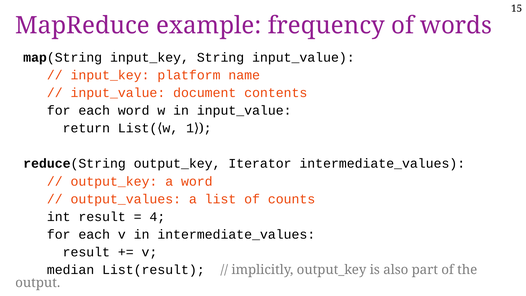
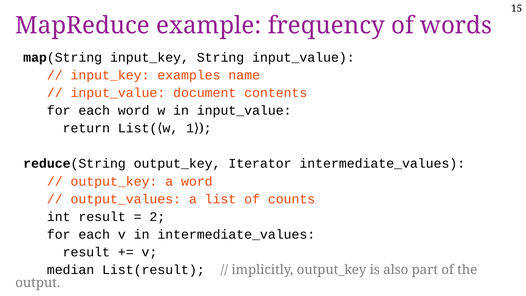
platform: platform -> examples (189, 75)
4: 4 -> 2 (157, 217)
